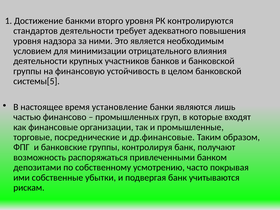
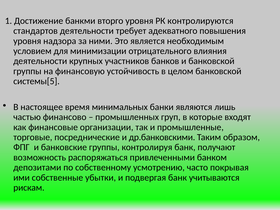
установление: установление -> минимальных (120, 107)
др.финансовые: др.финансовые -> др.банковскими (162, 137)
